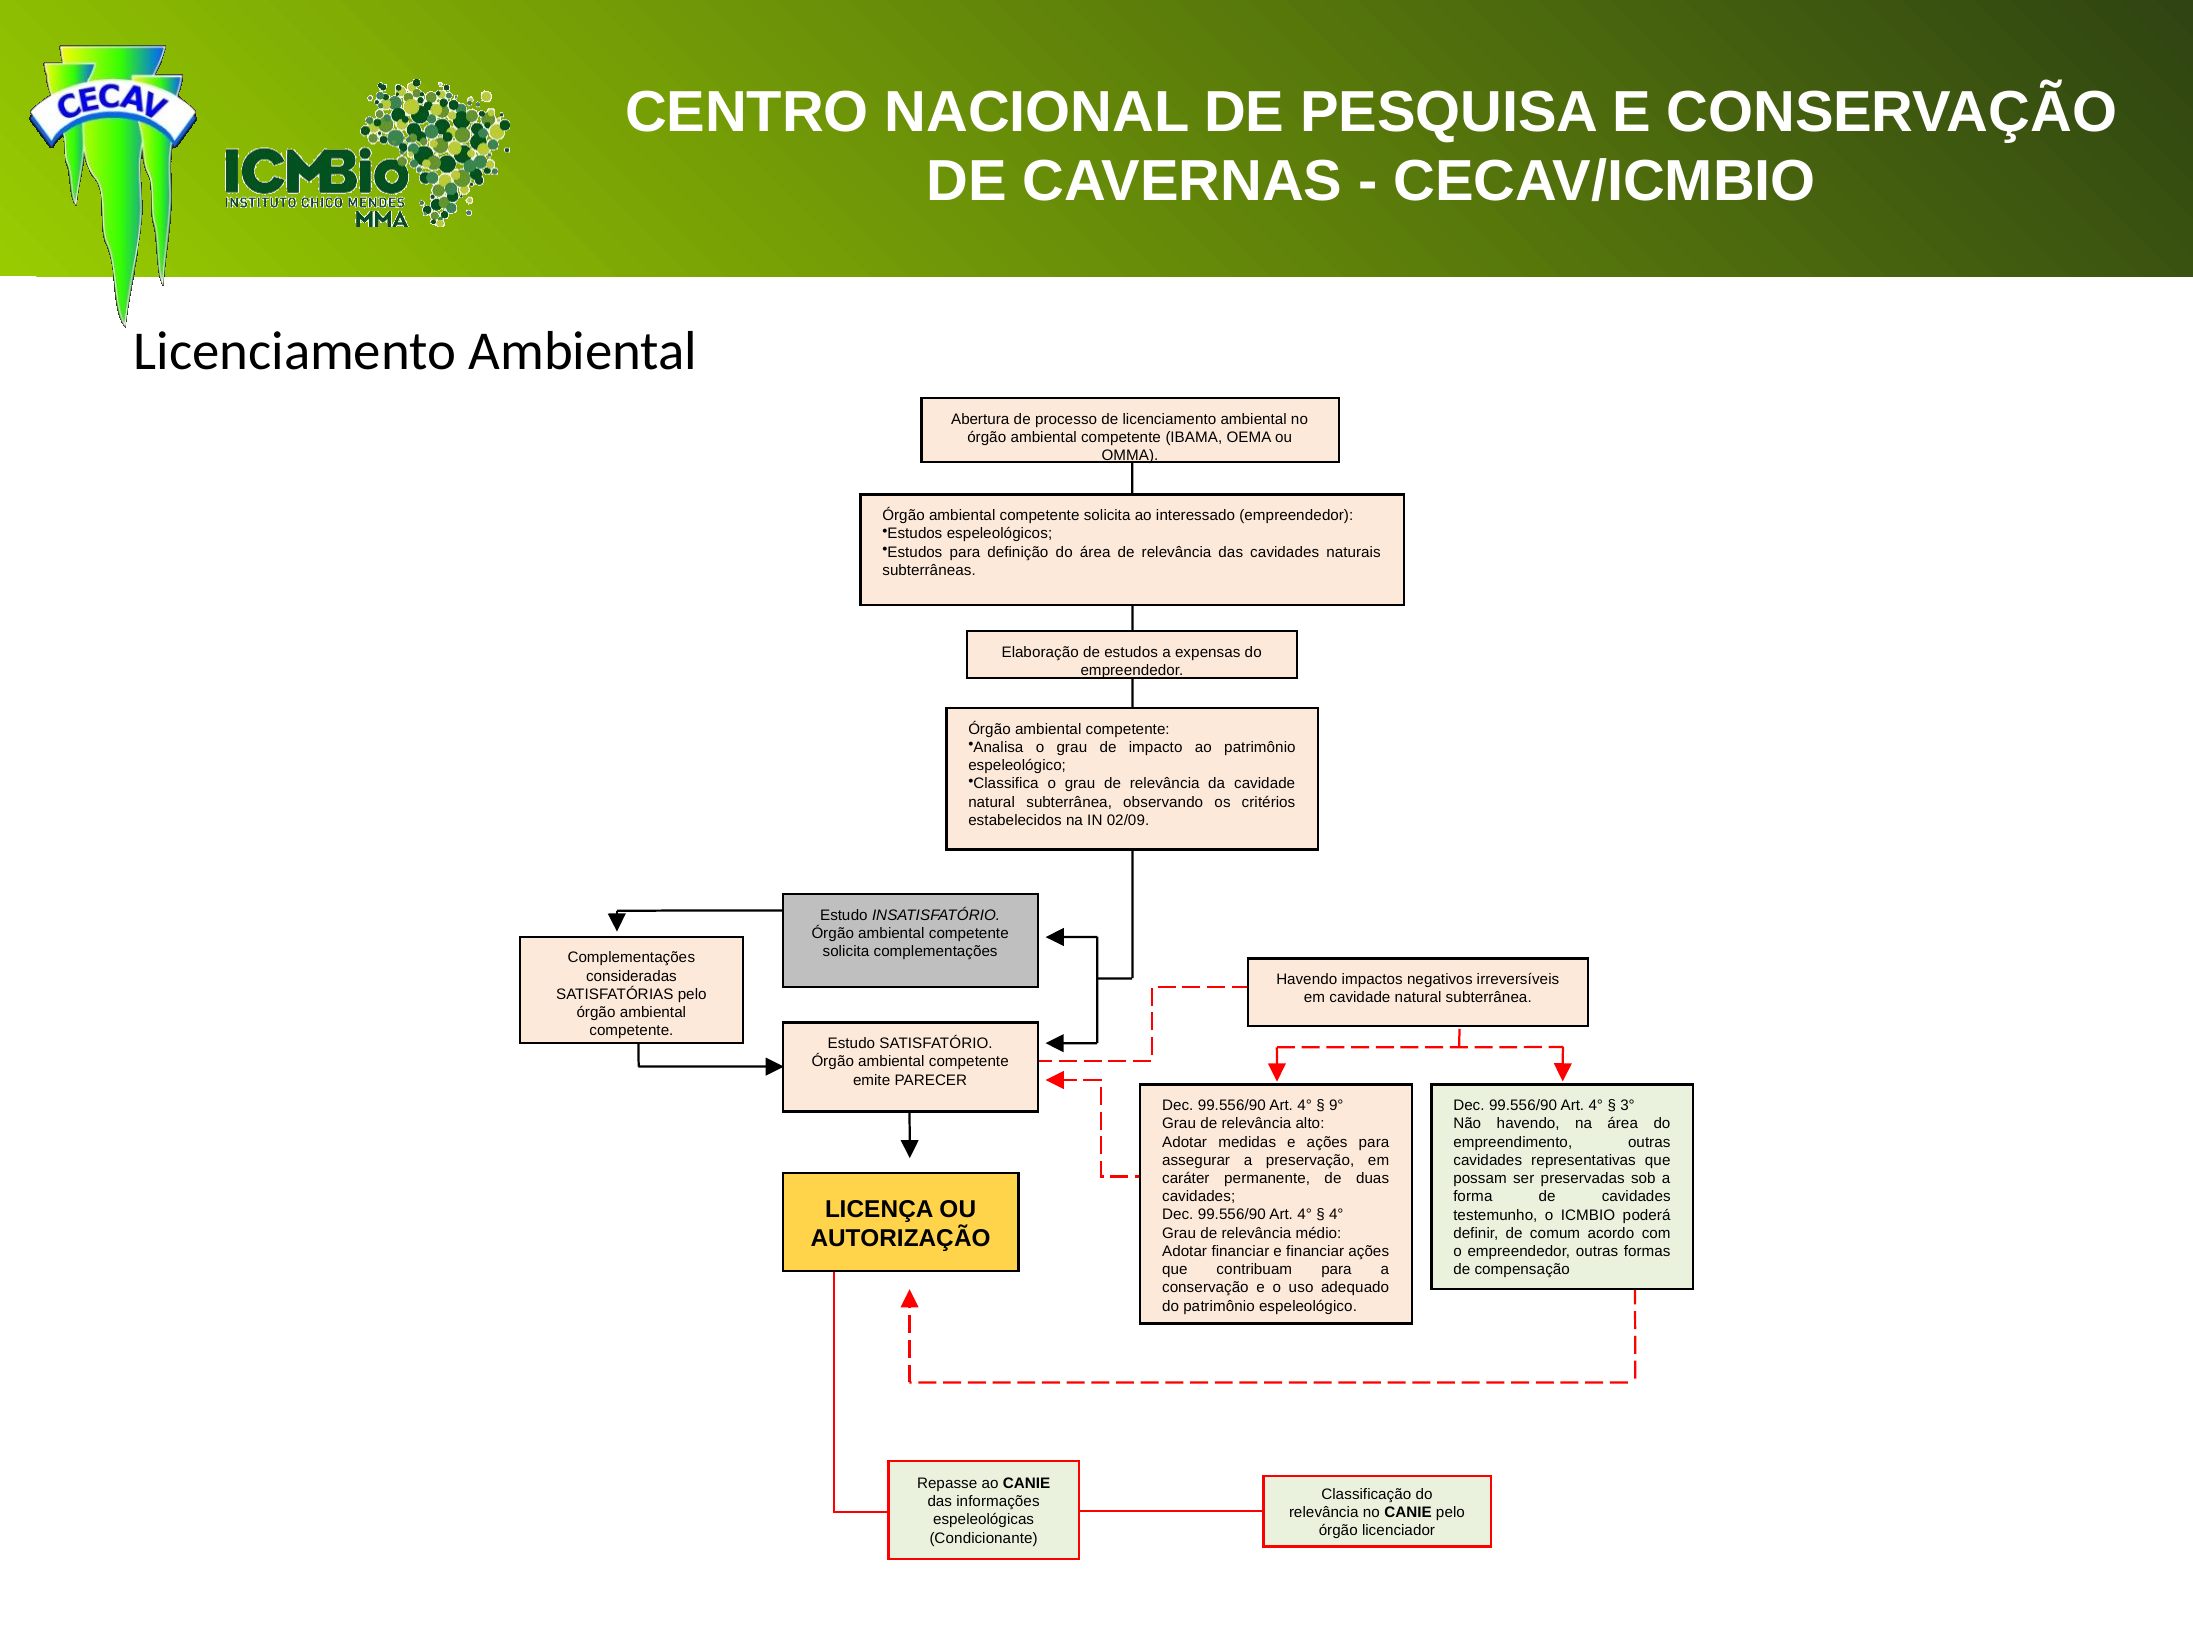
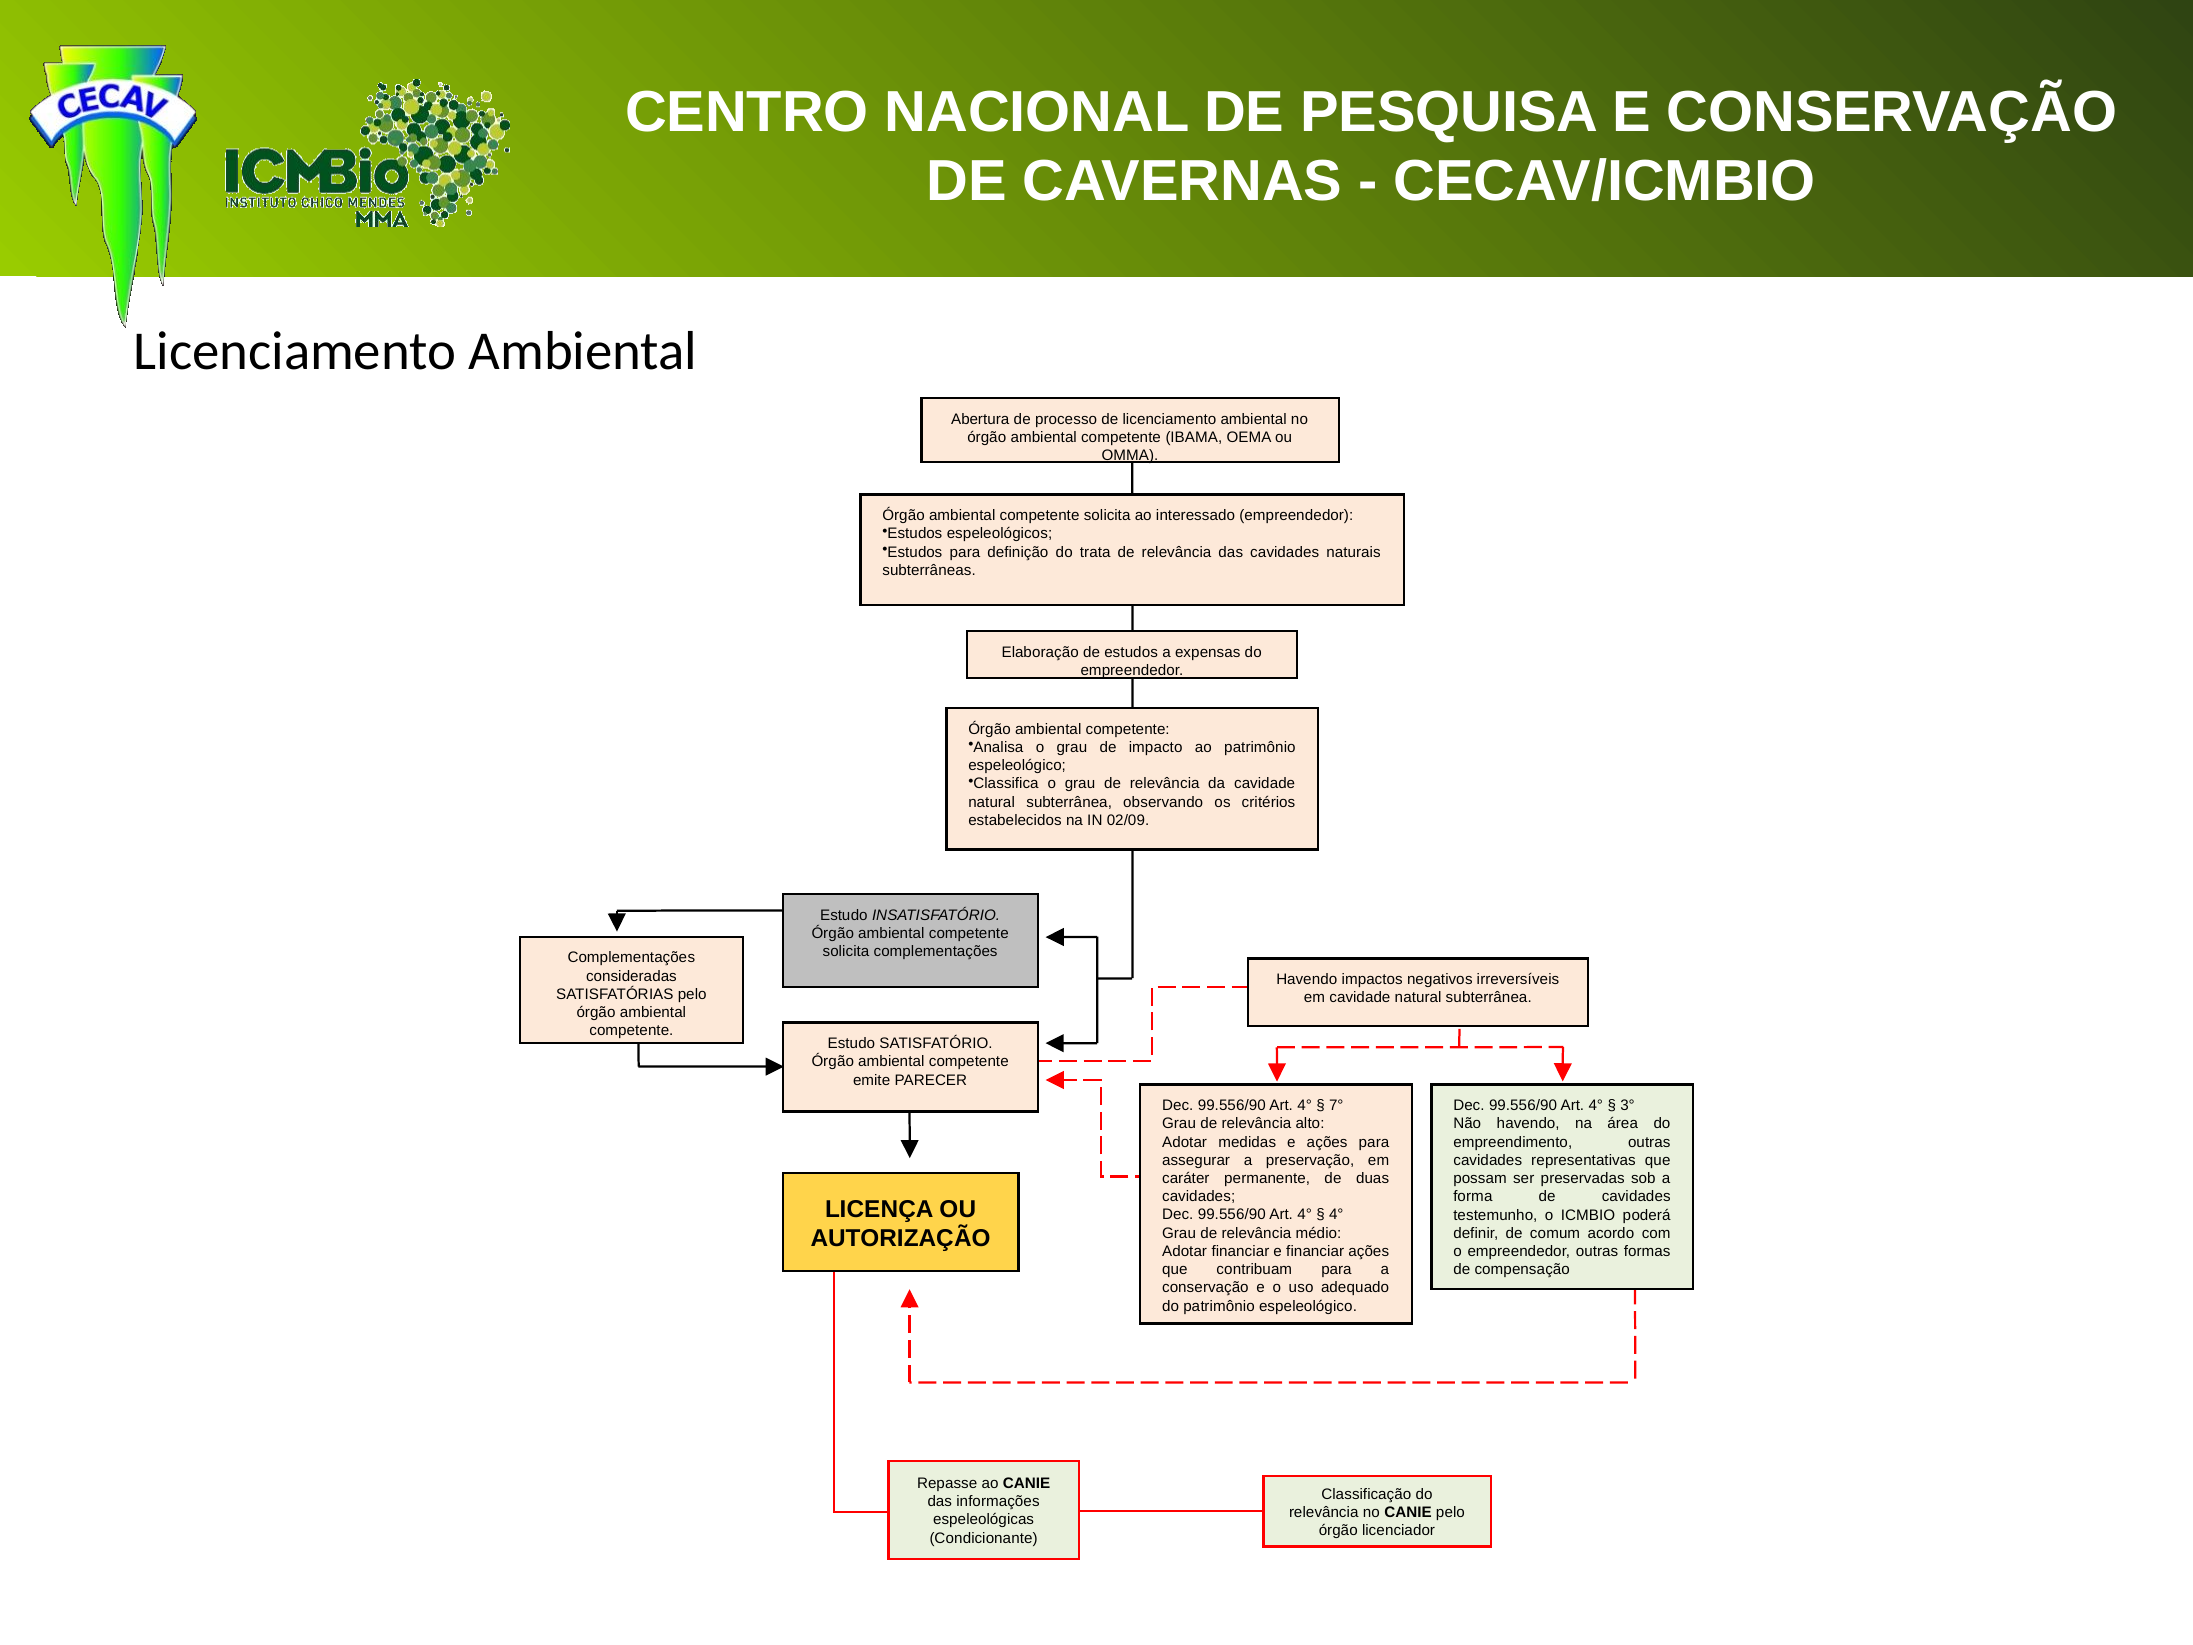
do área: área -> trata (1095, 552)
9°: 9° -> 7° (1336, 1105)
